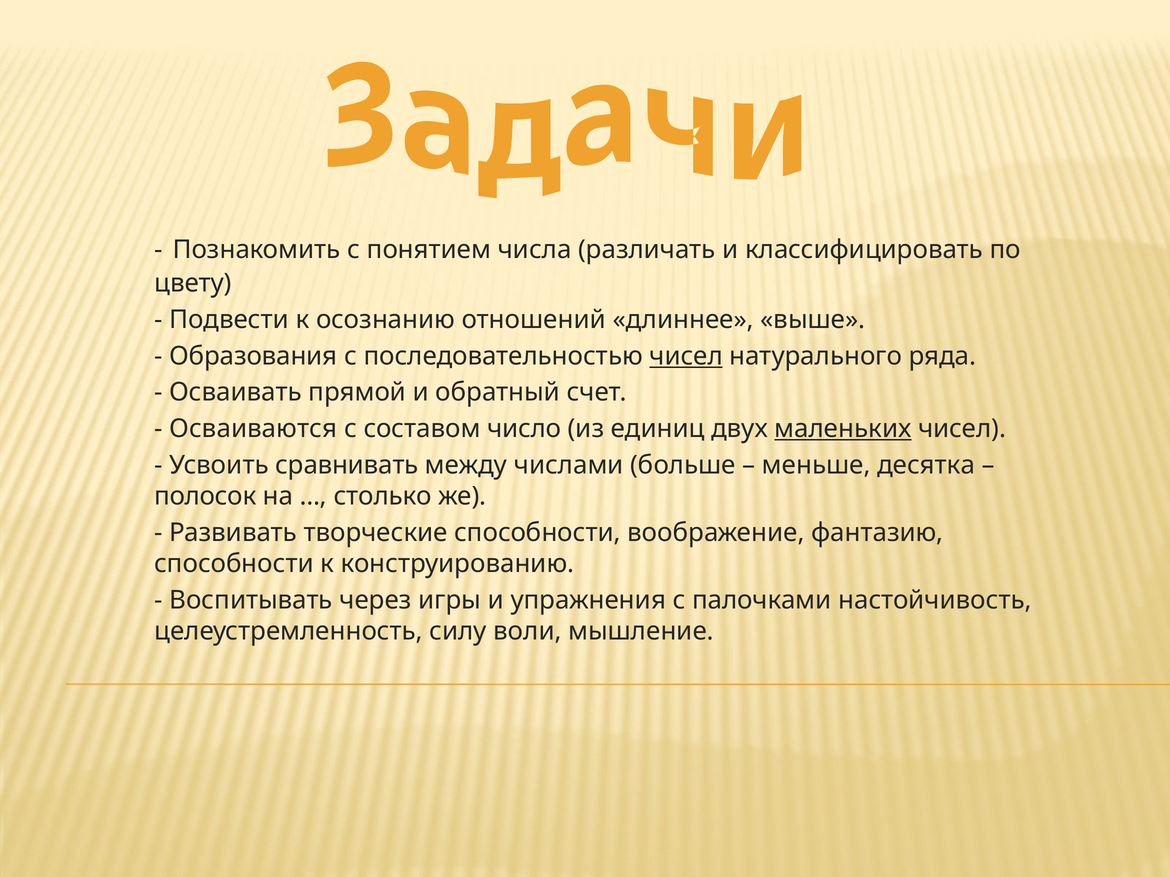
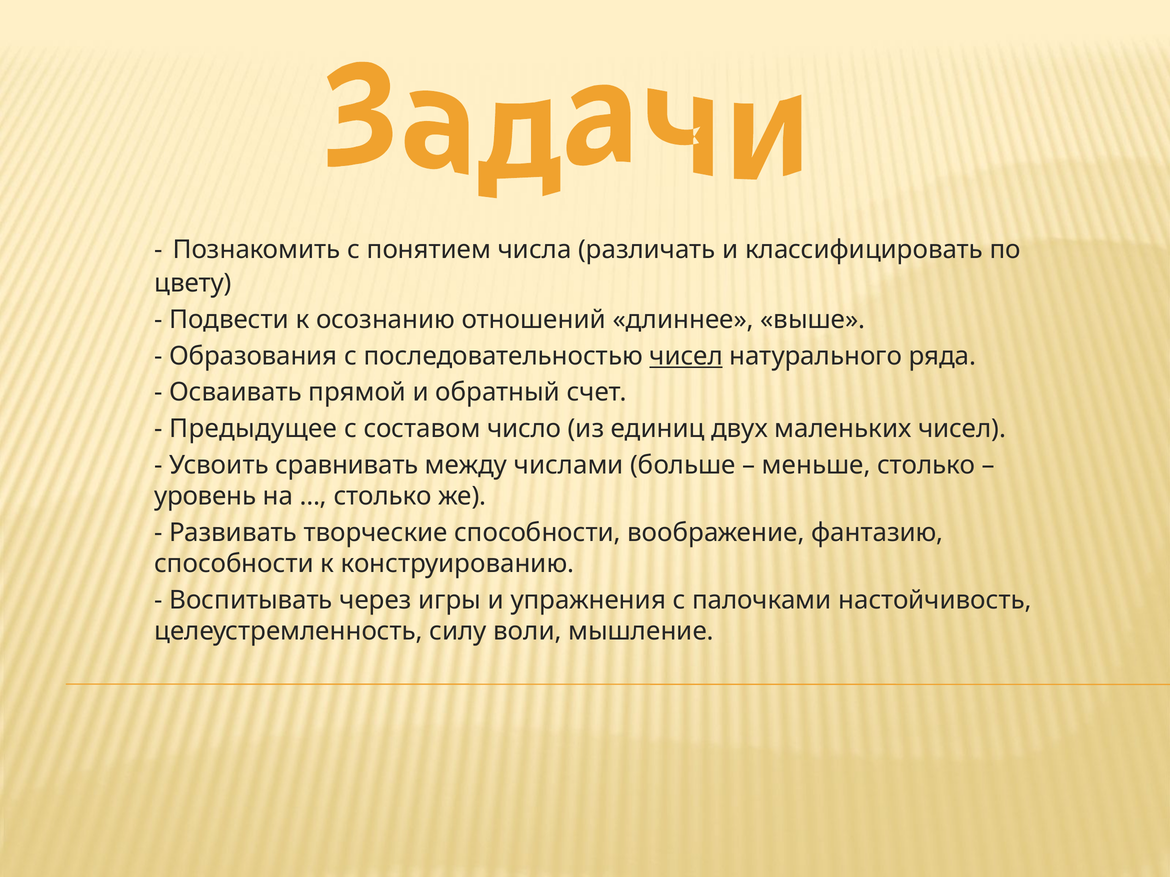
Осваиваются: Осваиваются -> Предыдущее (253, 429)
маленьких underline: present -> none (843, 429)
меньше десятка: десятка -> столько (926, 465)
полосок: полосок -> уровень (205, 497)
